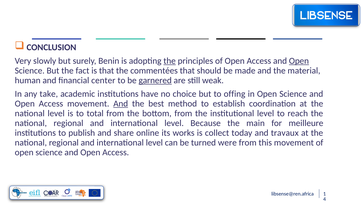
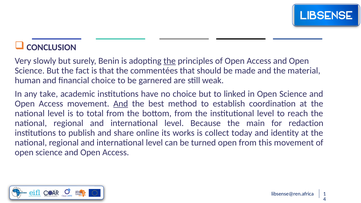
Open underline: present -> none (299, 61)
financial center: center -> choice (103, 80)
garnered underline: present -> none (155, 80)
offing: offing -> linked (235, 94)
meilleure: meilleure -> redaction (306, 123)
travaux: travaux -> identity (285, 133)
turned were: were -> open (227, 143)
